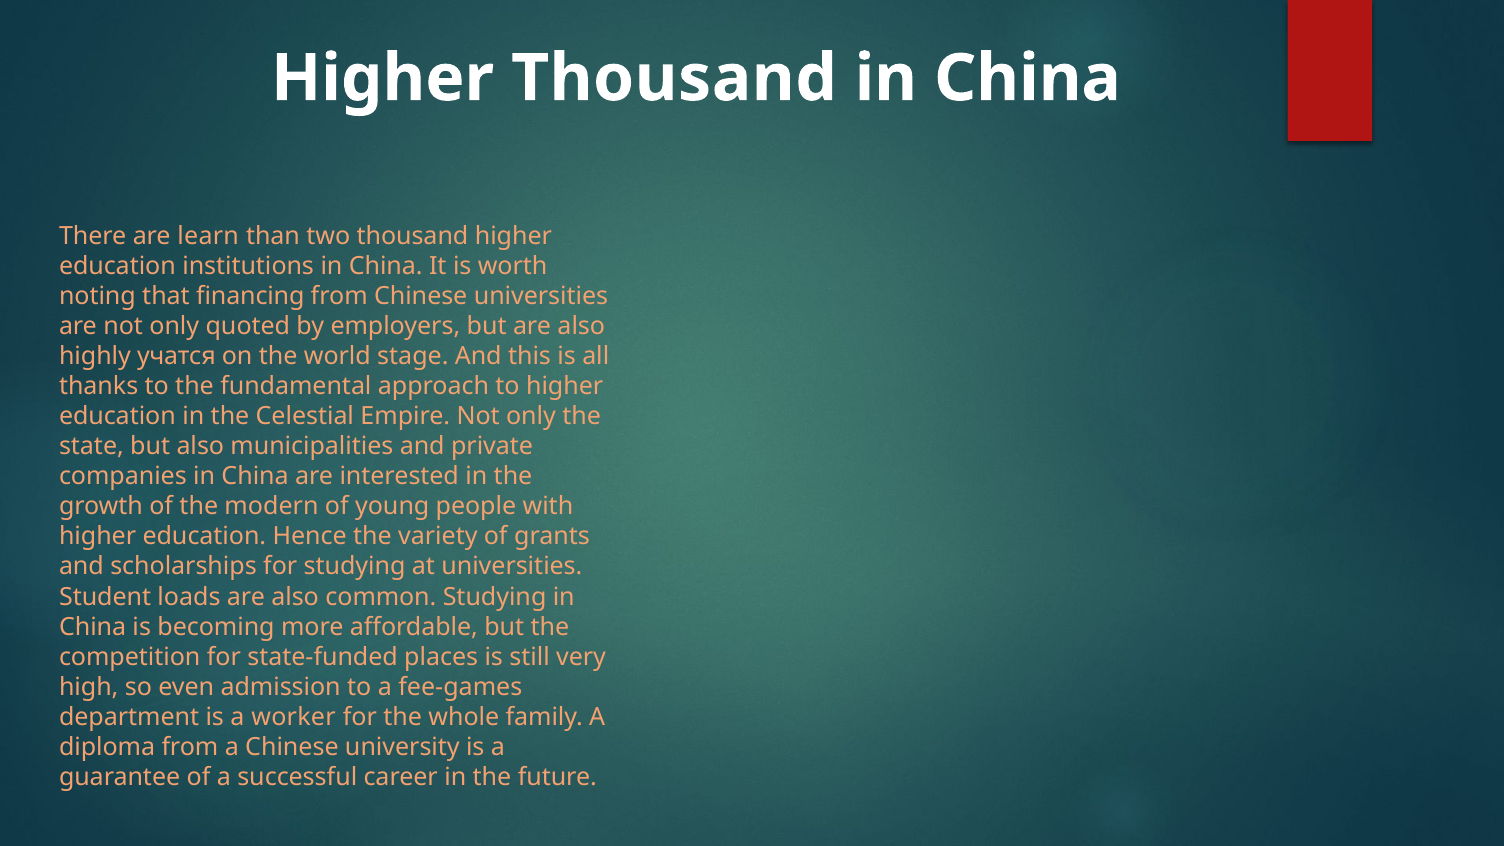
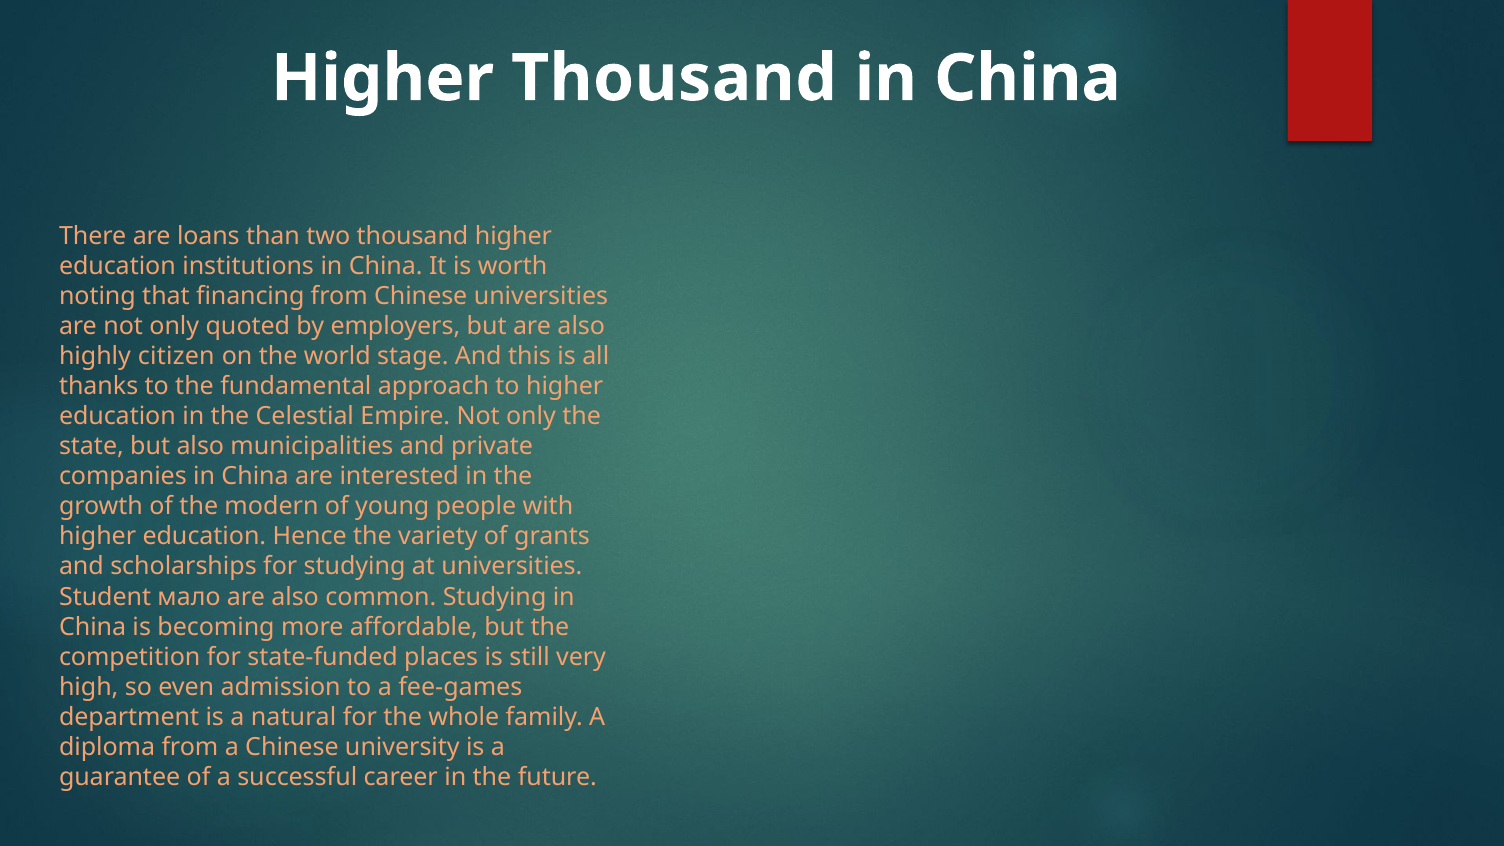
learn: learn -> loans (208, 236)
учатся: учатся -> citizen (176, 356)
loads: loads -> мало (189, 597)
worker: worker -> natural (294, 717)
